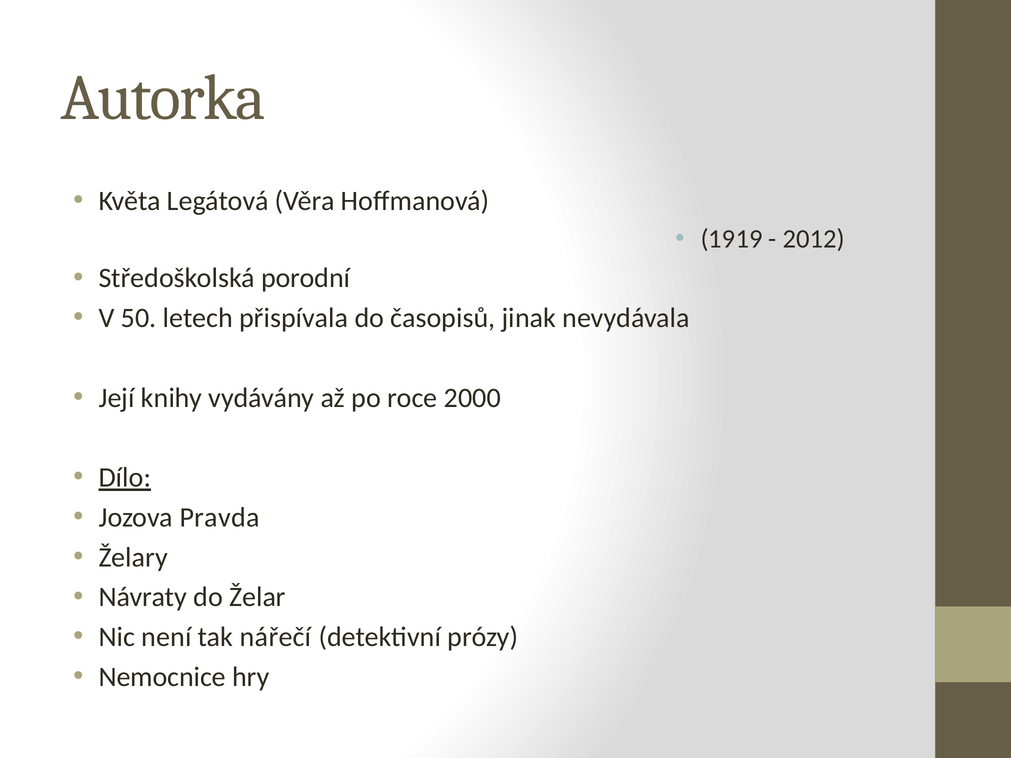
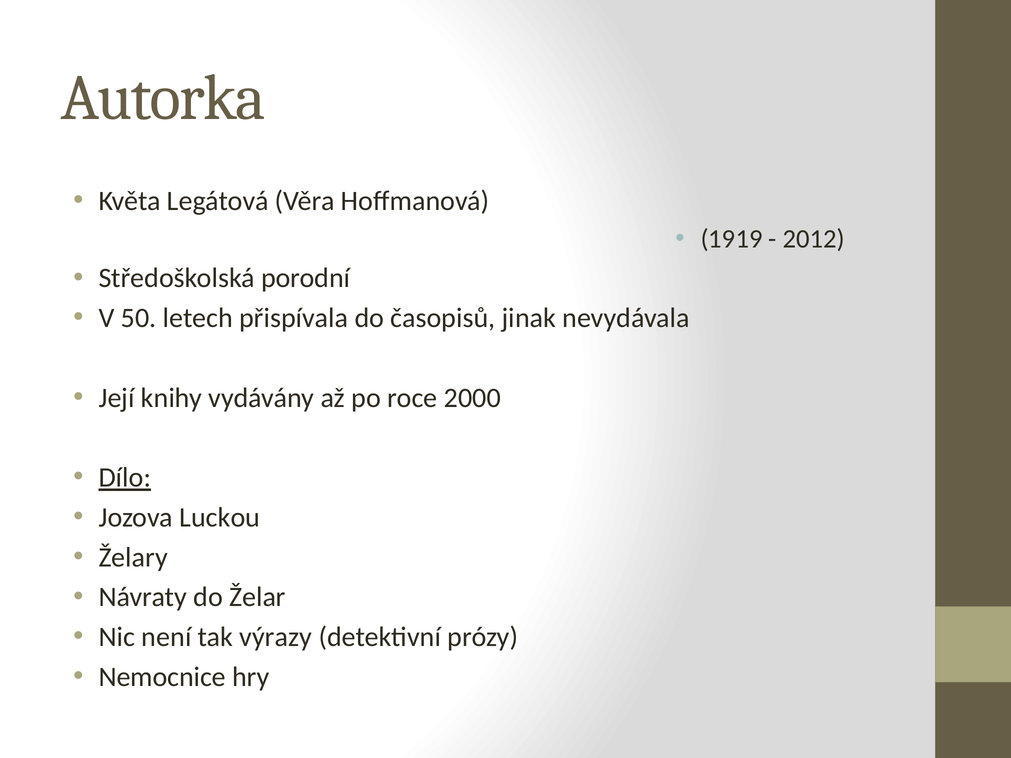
Pravda: Pravda -> Luckou (220, 518)
nářečí: nářečí -> výrazy (276, 637)
